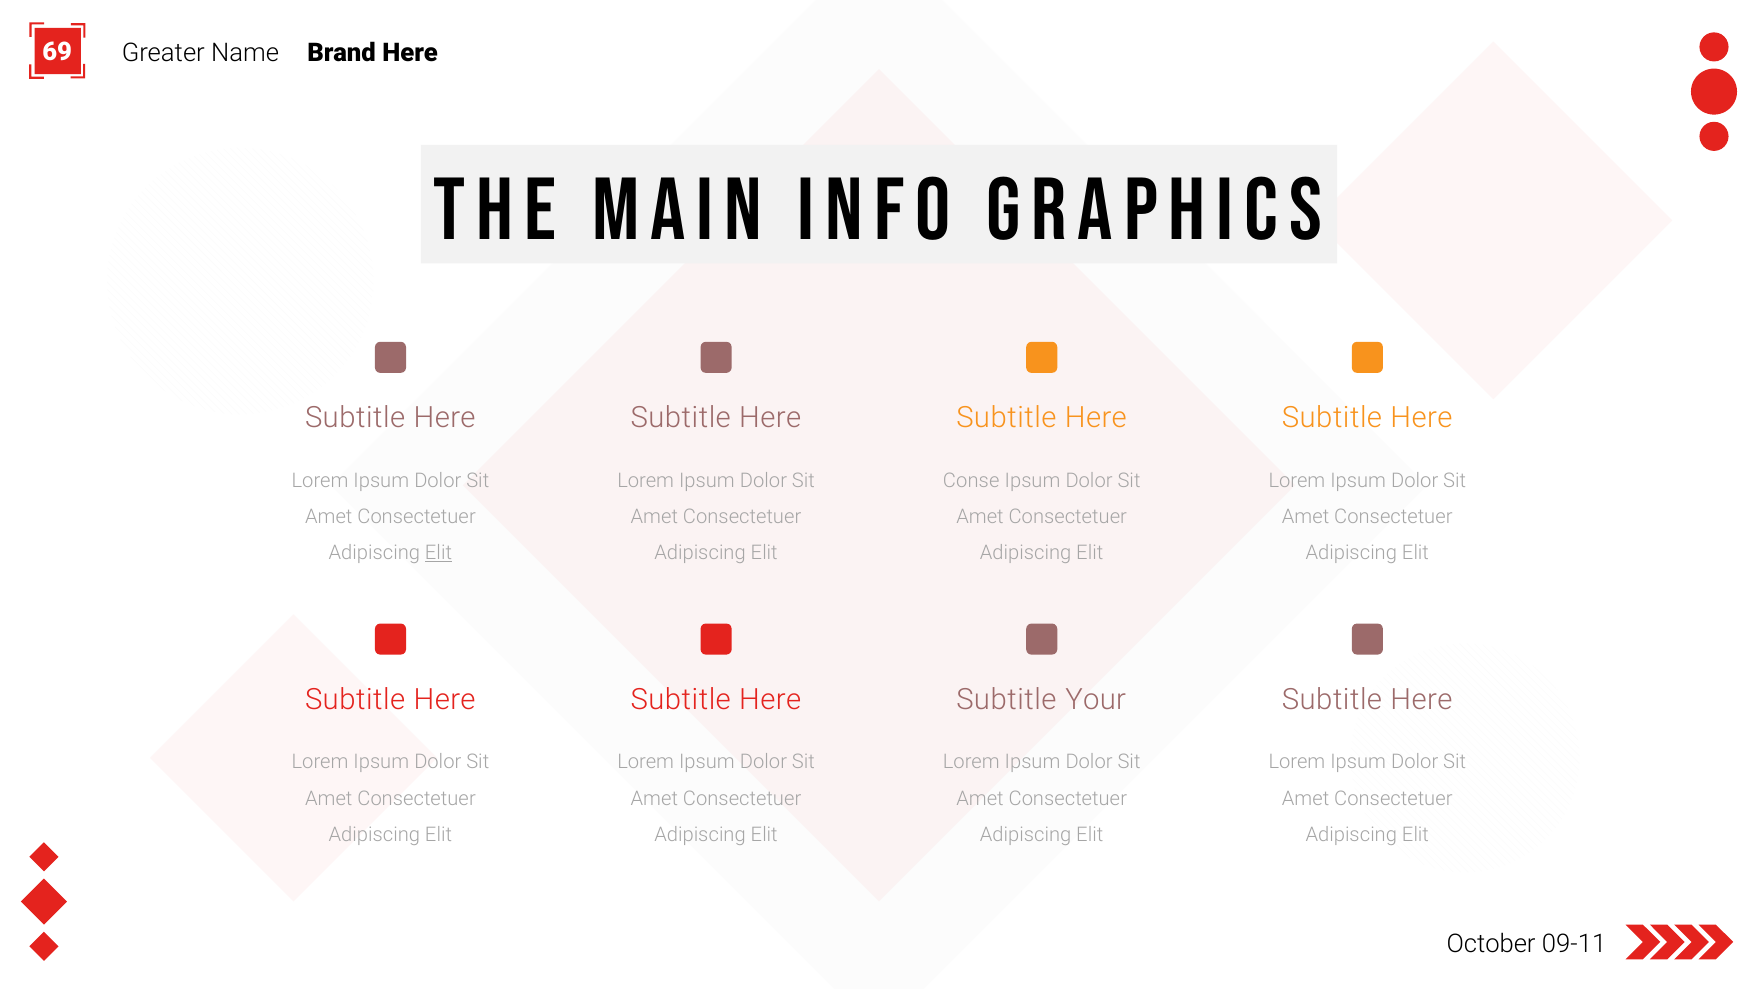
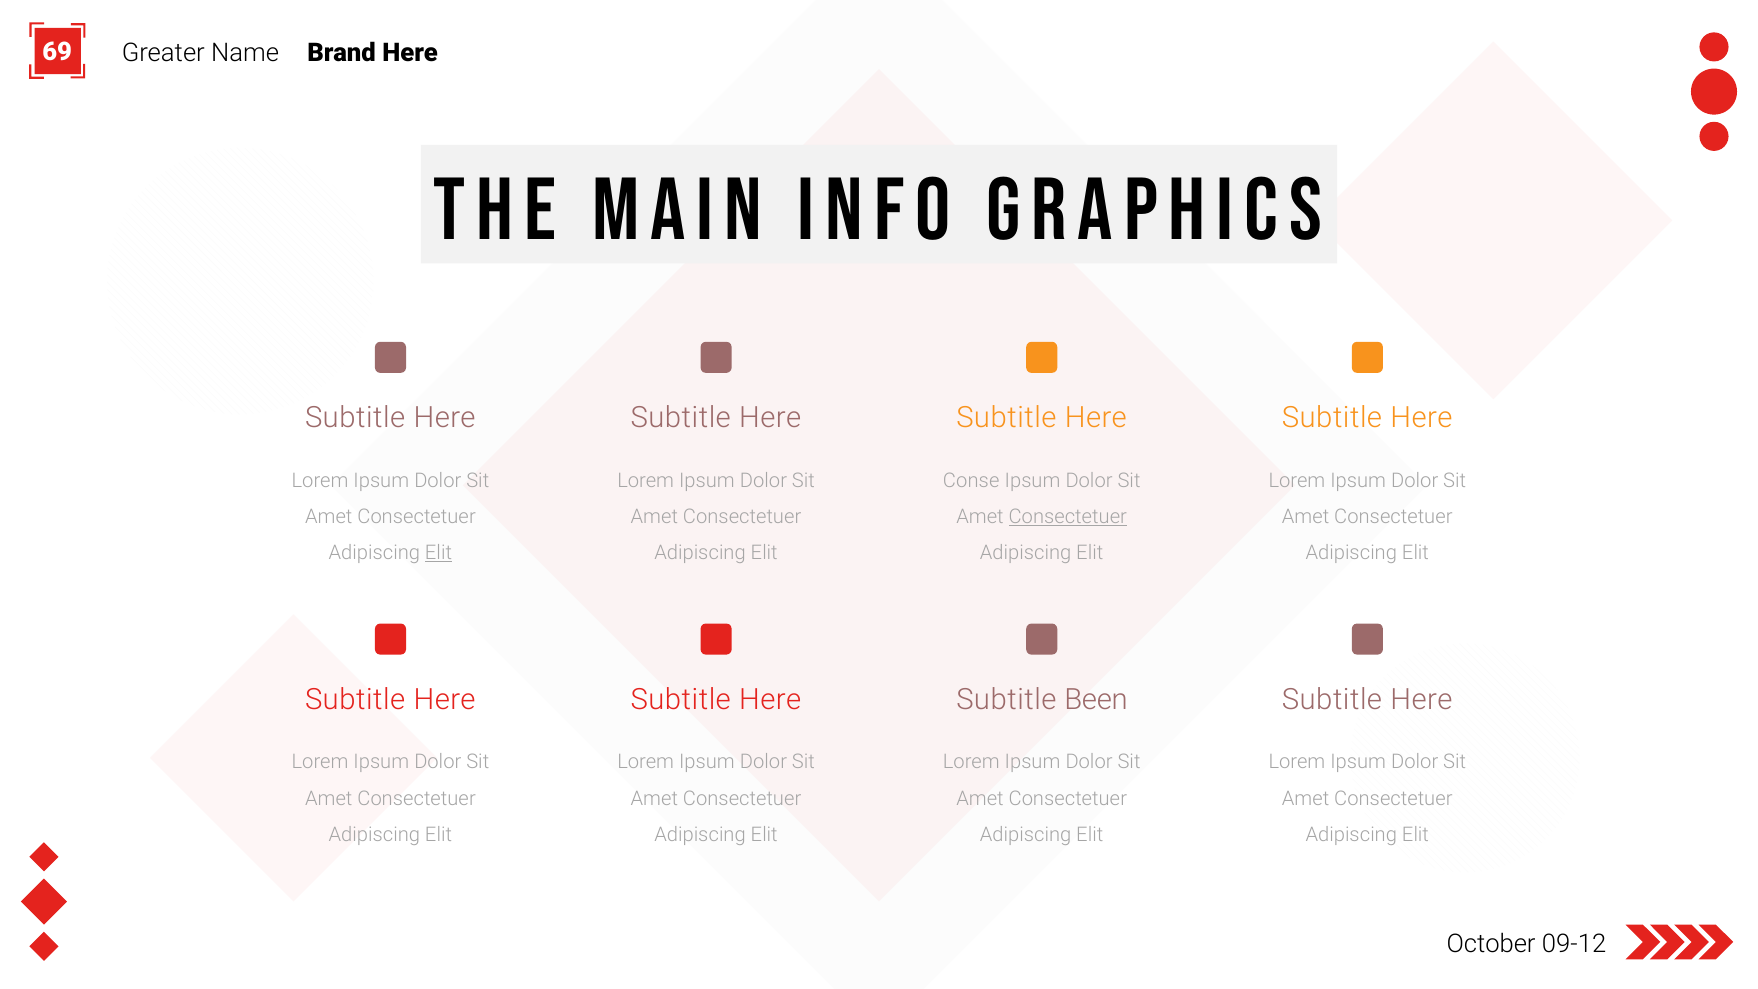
Consectetuer underline: none -> present (1068, 517)
Your: Your -> Been (1096, 700)
09-11: 09-11 -> 09-12 (1574, 944)
